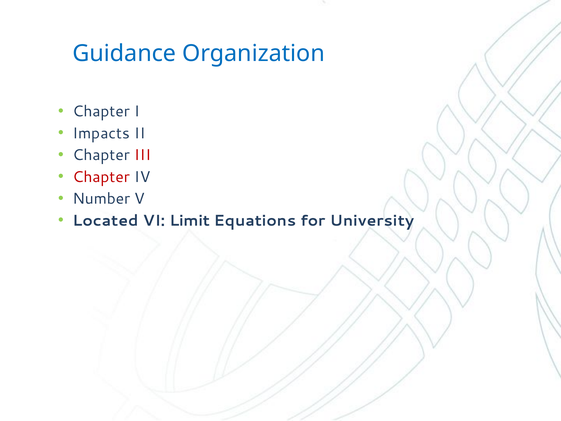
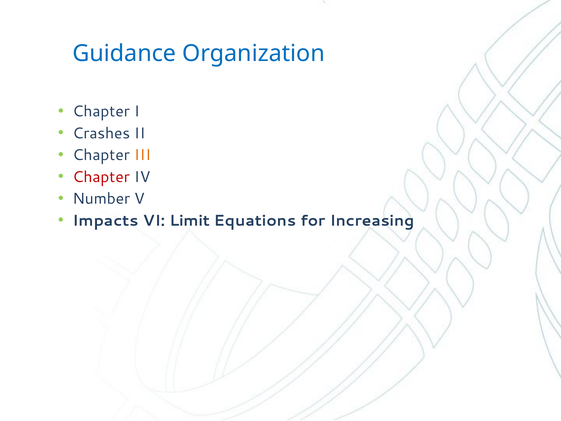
Impacts: Impacts -> Crashes (101, 133)
III colour: red -> orange (143, 155)
Located: Located -> Impacts (105, 221)
University: University -> Increasing (372, 221)
